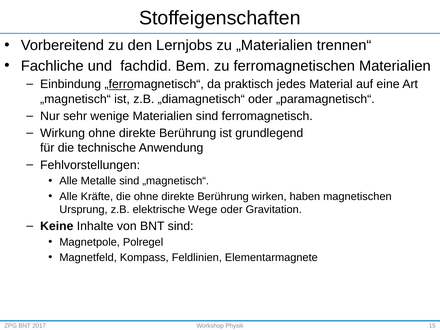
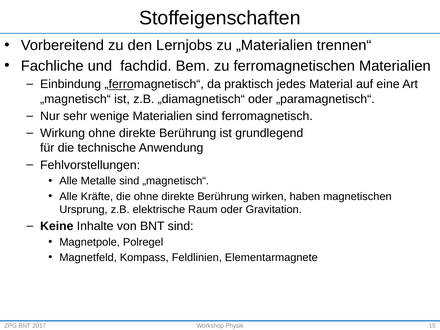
Wege: Wege -> Raum (203, 210)
